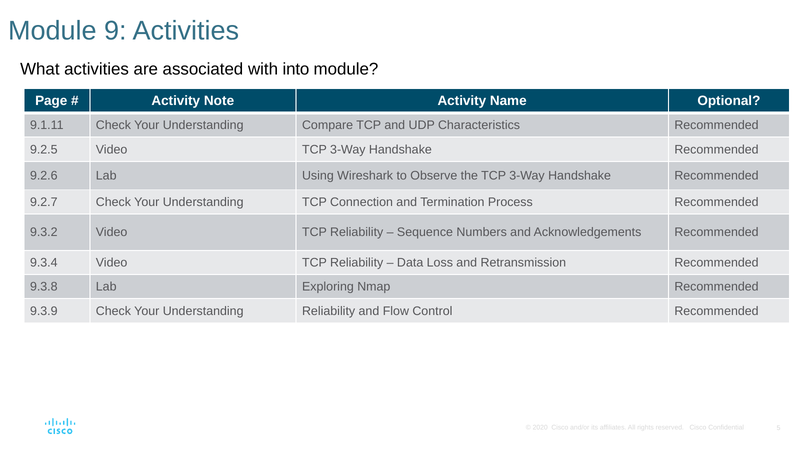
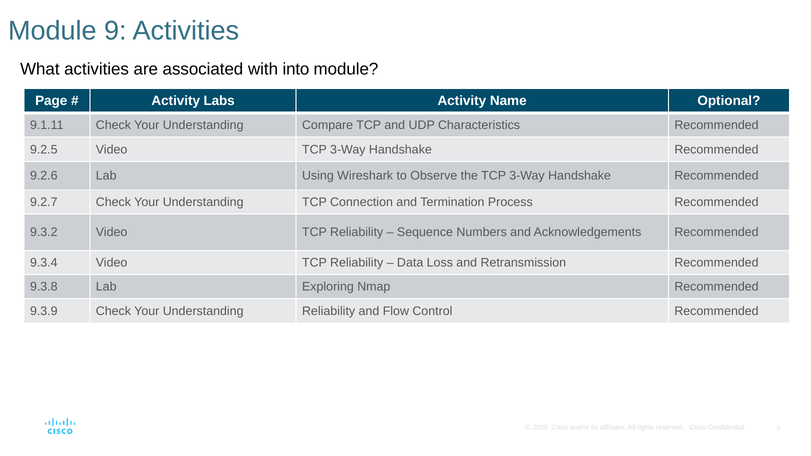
Note: Note -> Labs (219, 101)
